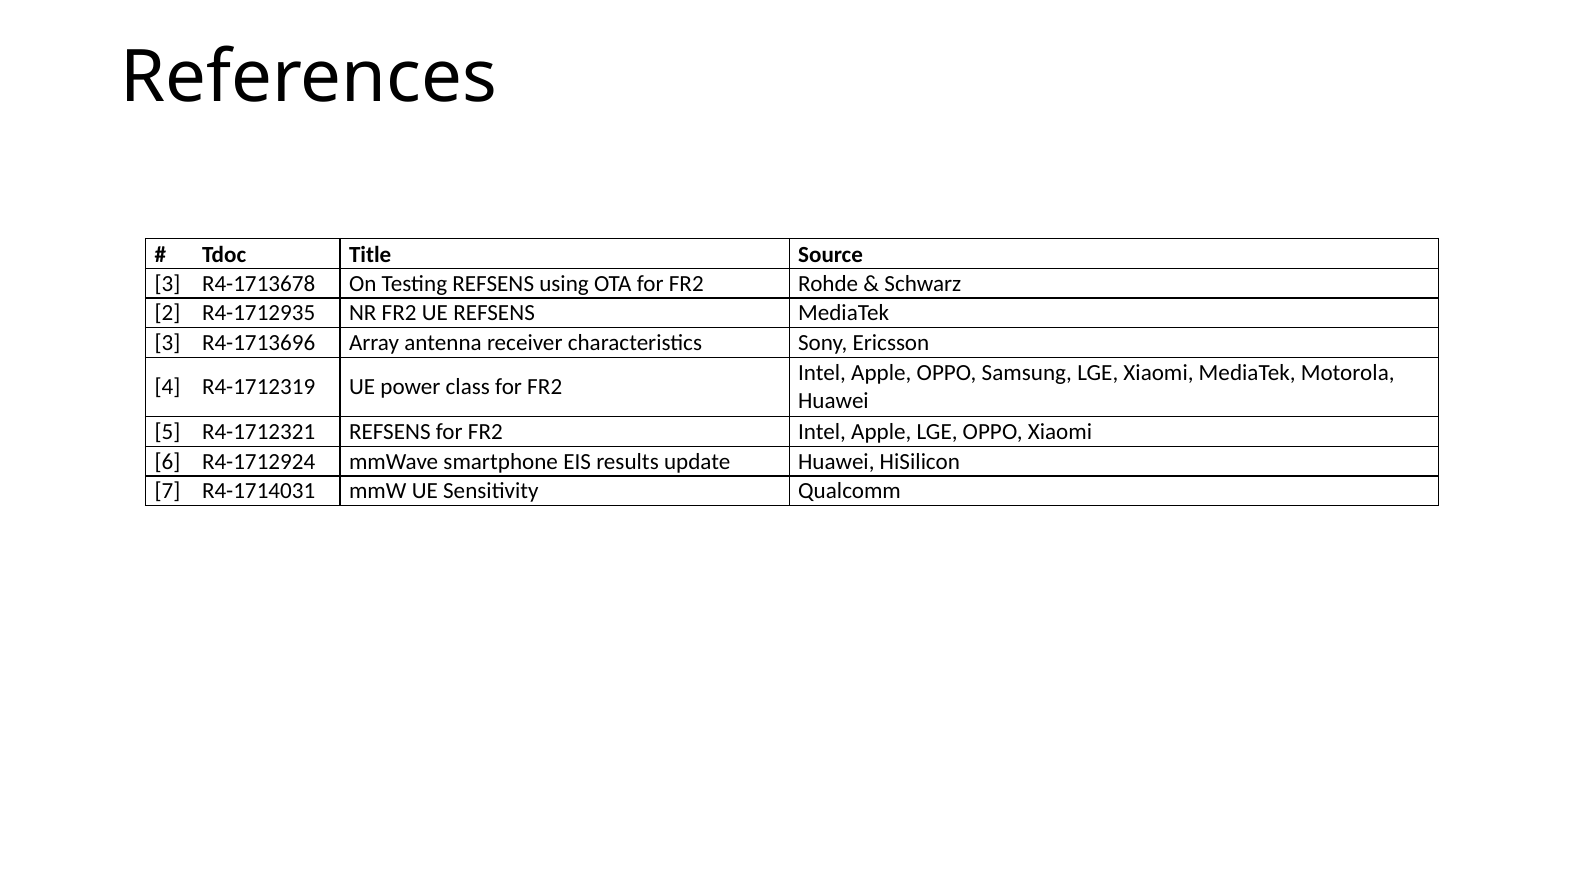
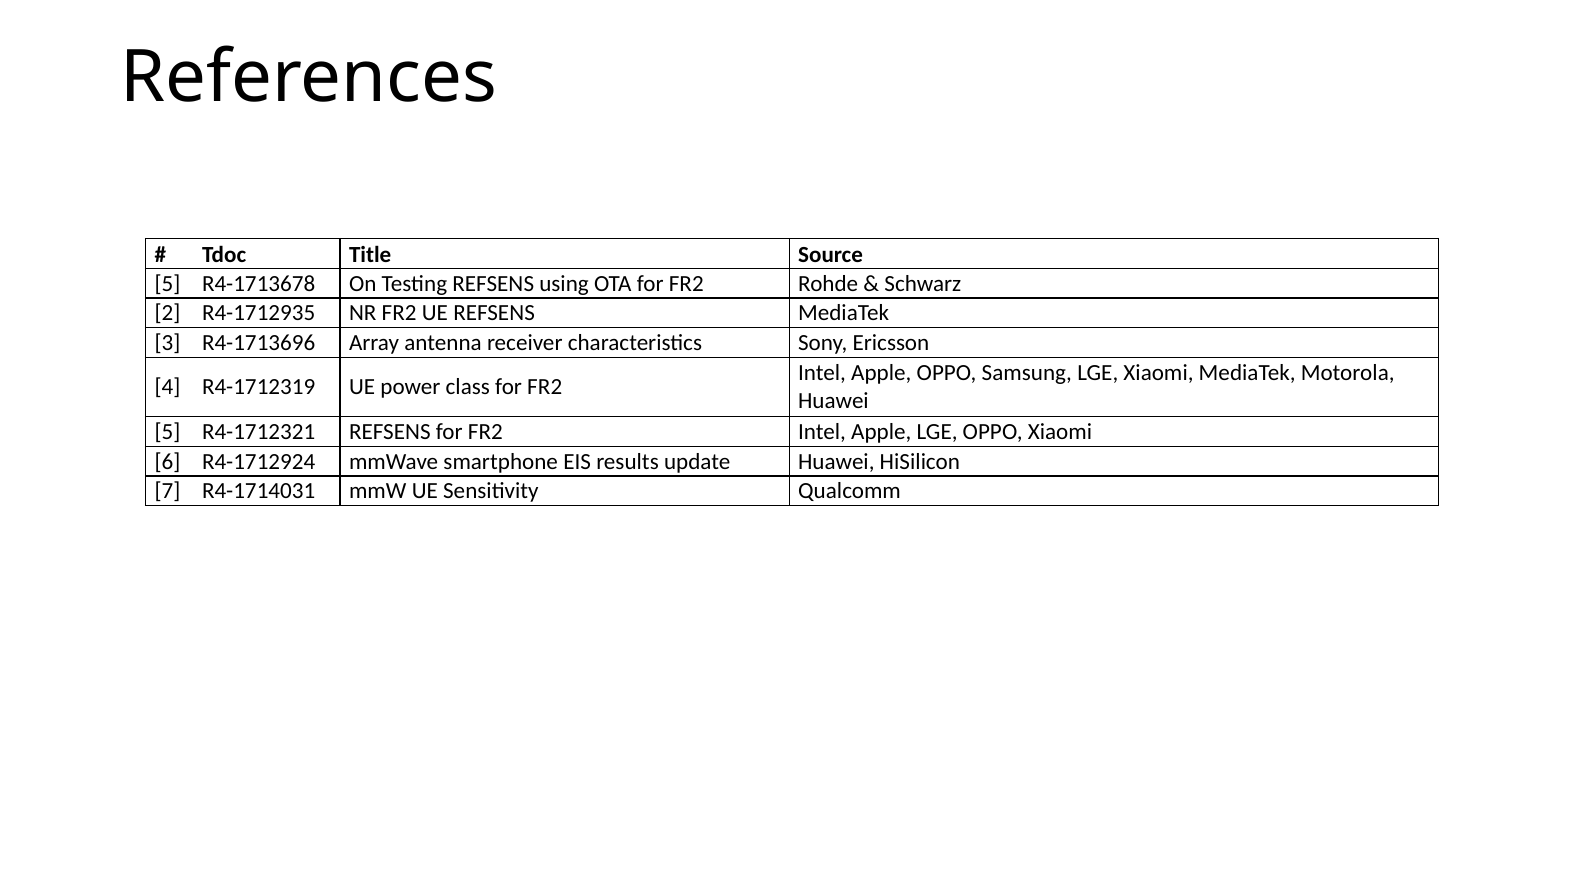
3: 3 -> 5 (167, 284)
